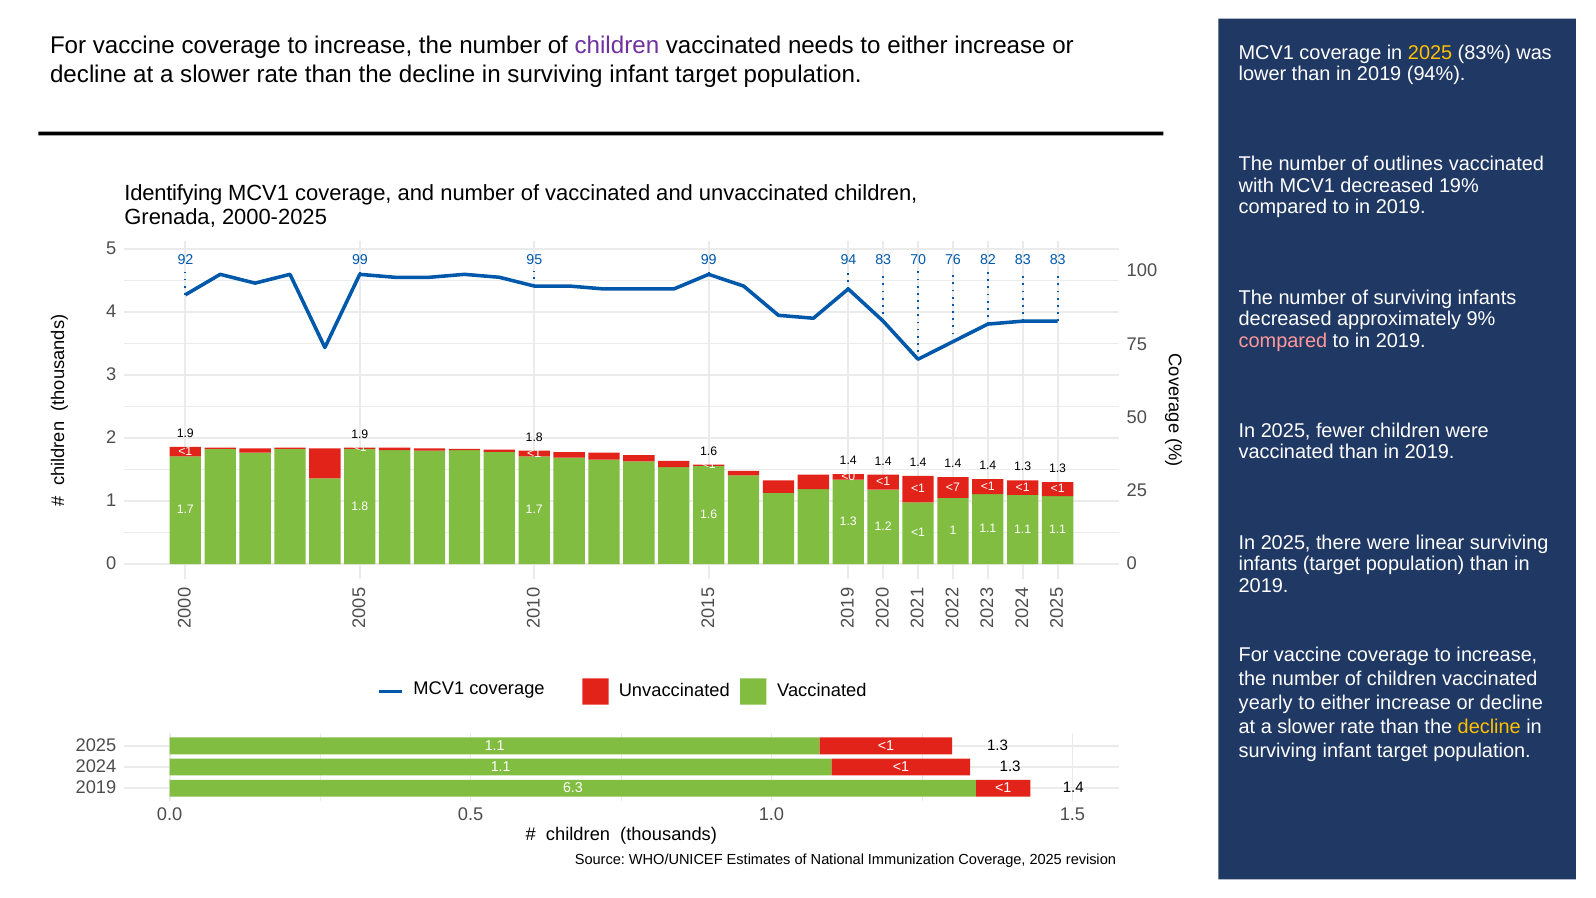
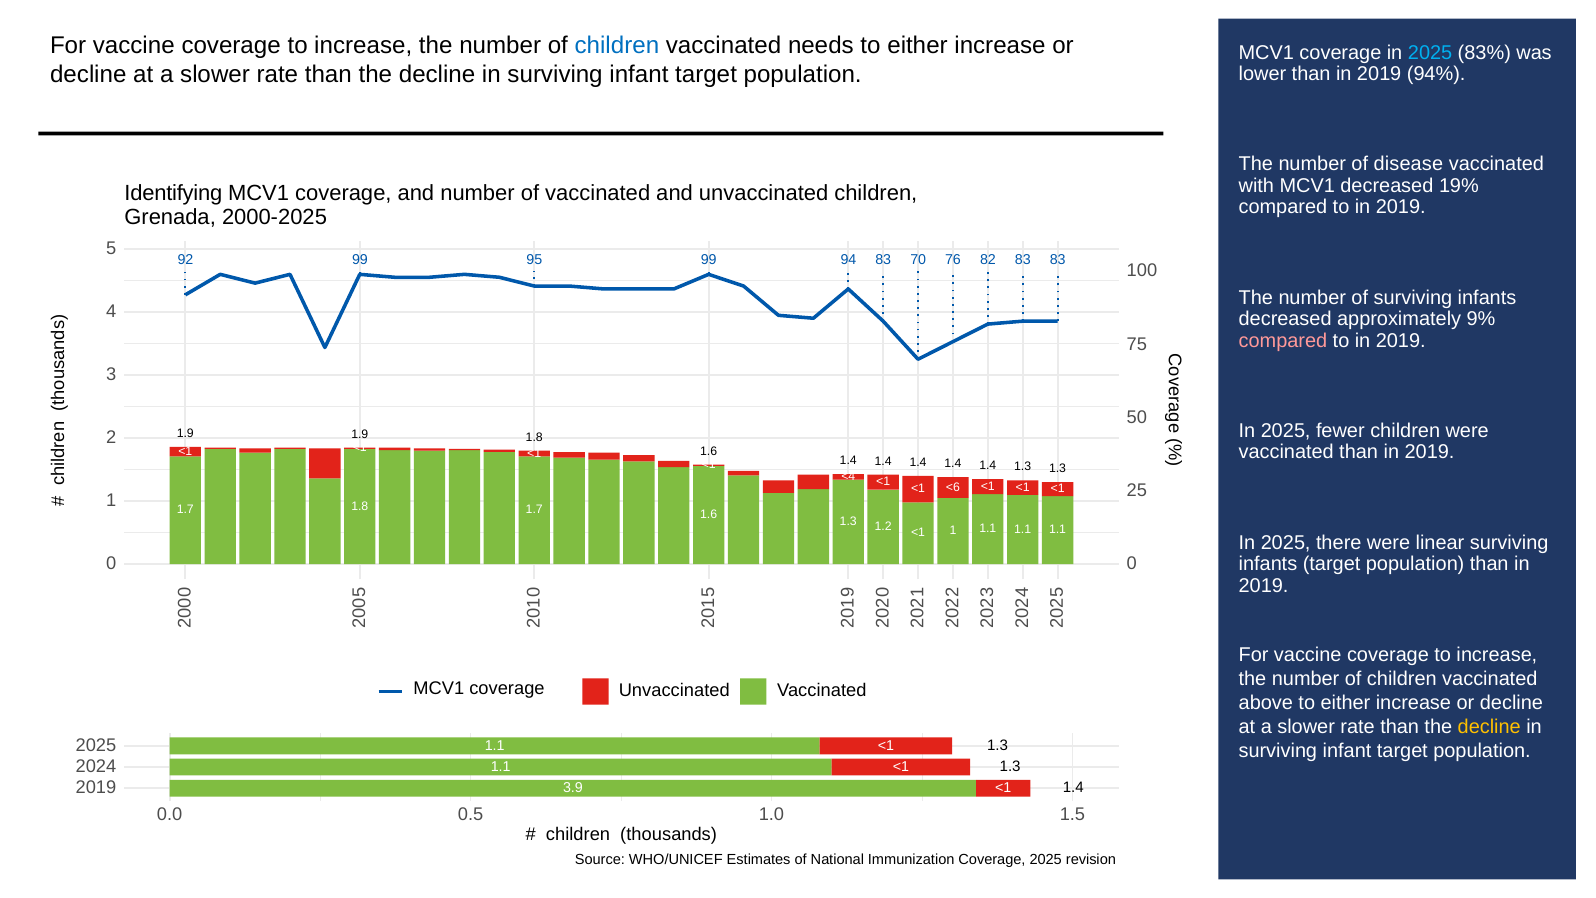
children colour: purple -> blue (617, 46)
2025 colour: yellow -> light blue (1430, 52)
outlines: outlines -> disease (1408, 164)
<0: <0 -> <4 (848, 476)
<7: <7 -> <6 (953, 487)
yearly: yearly -> above (1266, 703)
6.3: 6.3 -> 3.9 (573, 787)
